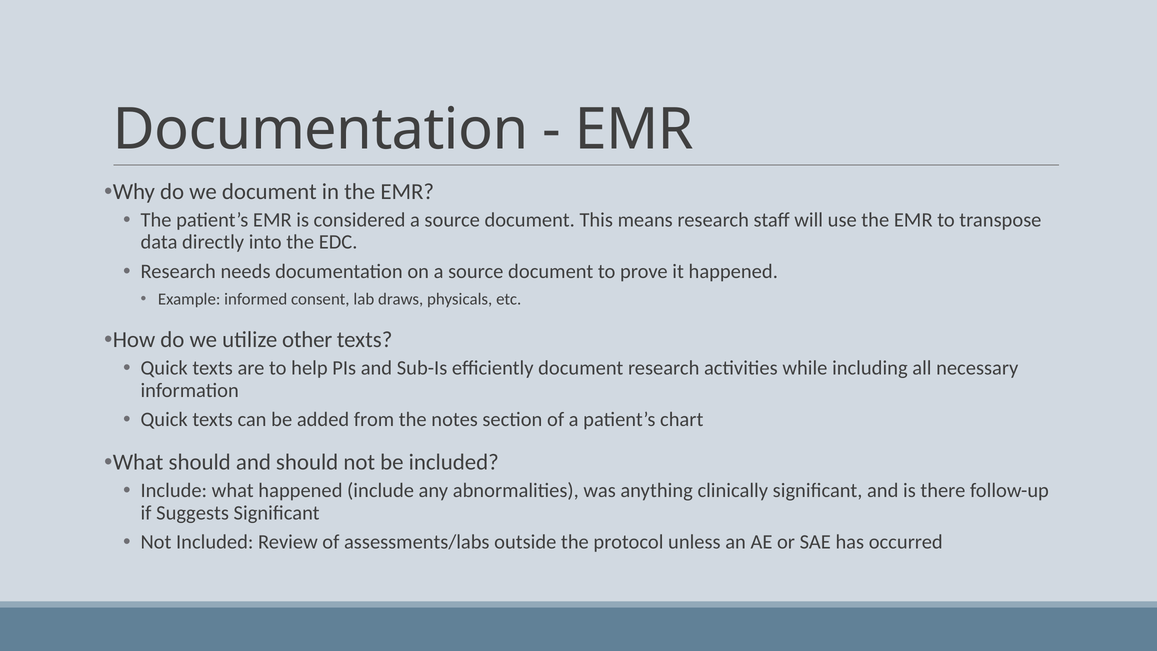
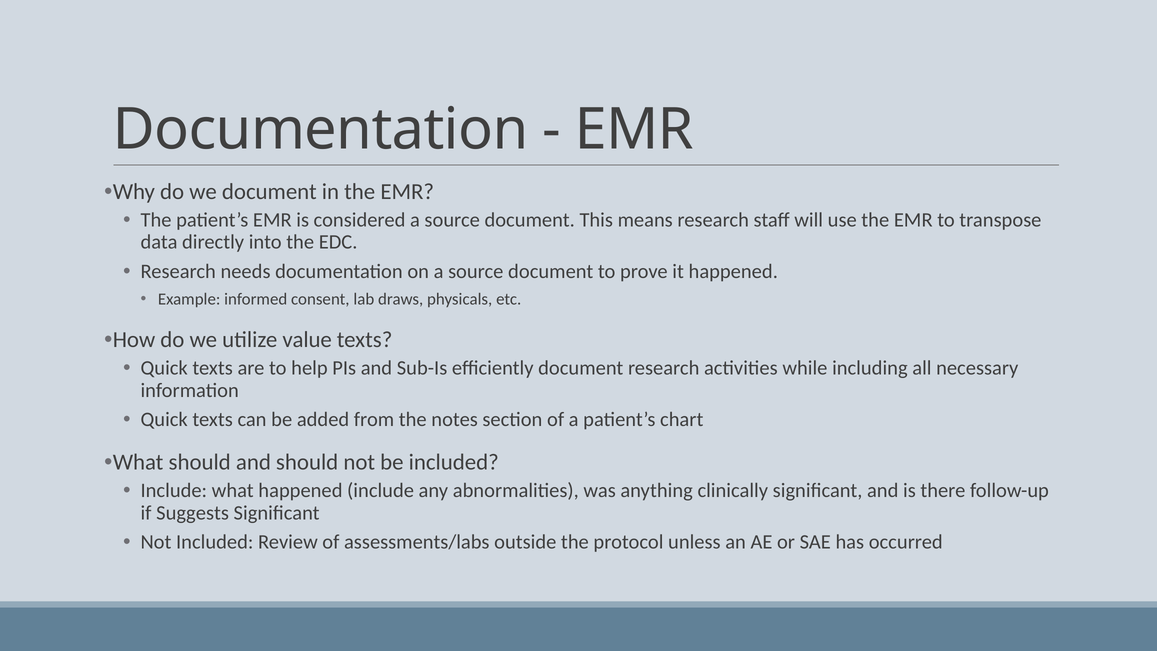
other: other -> value (307, 340)
